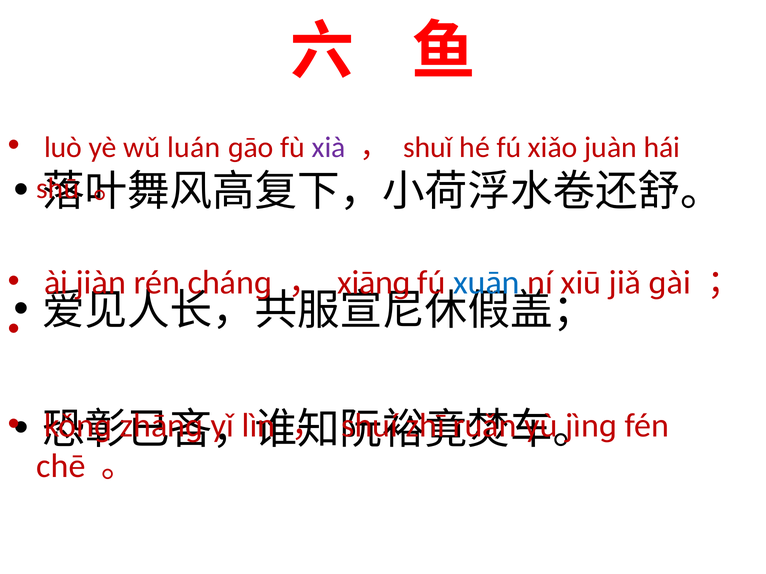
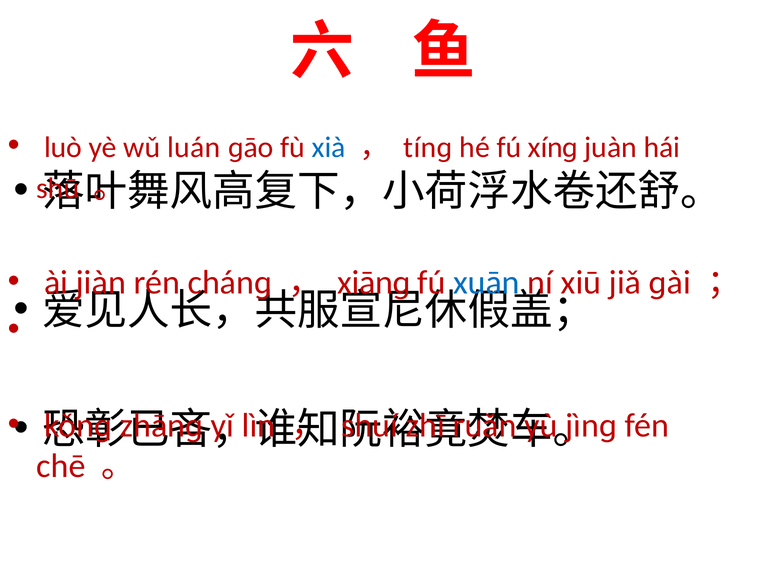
xià colour: purple -> blue (329, 148)
shuǐ: shuǐ -> tínɡ (428, 148)
xiǎo: xiǎo -> xínɡ (553, 148)
